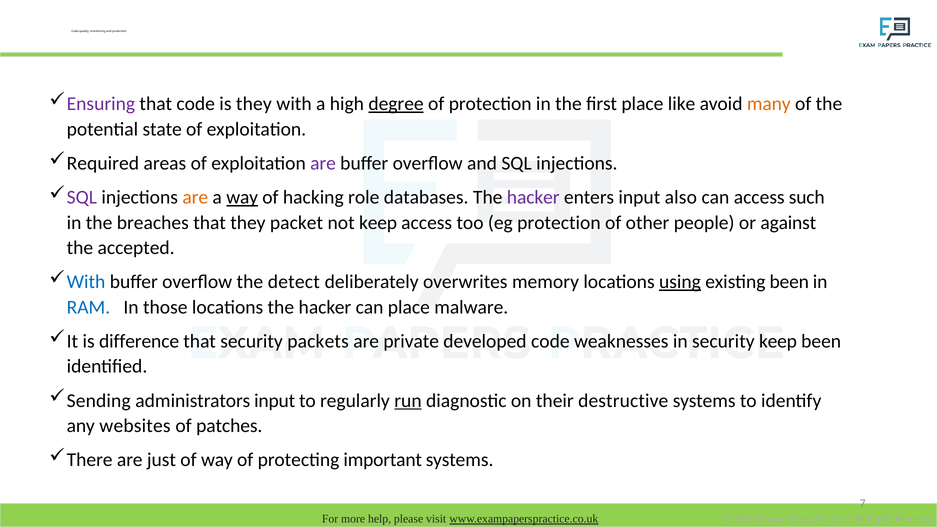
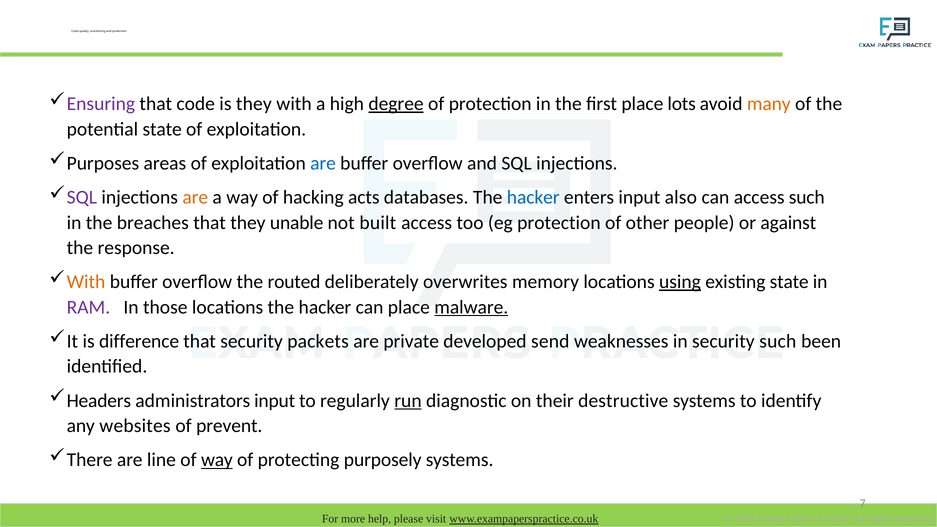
like: like -> lots (682, 104)
Required: Required -> Purposes (103, 163)
are colour: purple -> blue (323, 163)
way underline: present -> none (242, 197)
role: role -> acts (364, 197)
hacker colour: purple -> blue (533, 197)
packet: packet -> unable (297, 223)
not keep: keep -> built (378, 223)
accepted: accepted -> response (136, 248)
With colour: blue -> orange (86, 282)
detect: detect -> routed (294, 282)
existing been: been -> state (789, 282)
RAM colour: blue -> purple (88, 307)
malware underline: none -> present (471, 307)
developed code: code -> send (550, 341)
security keep: keep -> such (778, 341)
Sending: Sending -> Headers (99, 401)
patches: patches -> prevent (229, 426)
just: just -> line (161, 460)
way underline: none -> present (217, 460)
important: important -> purposely (383, 460)
